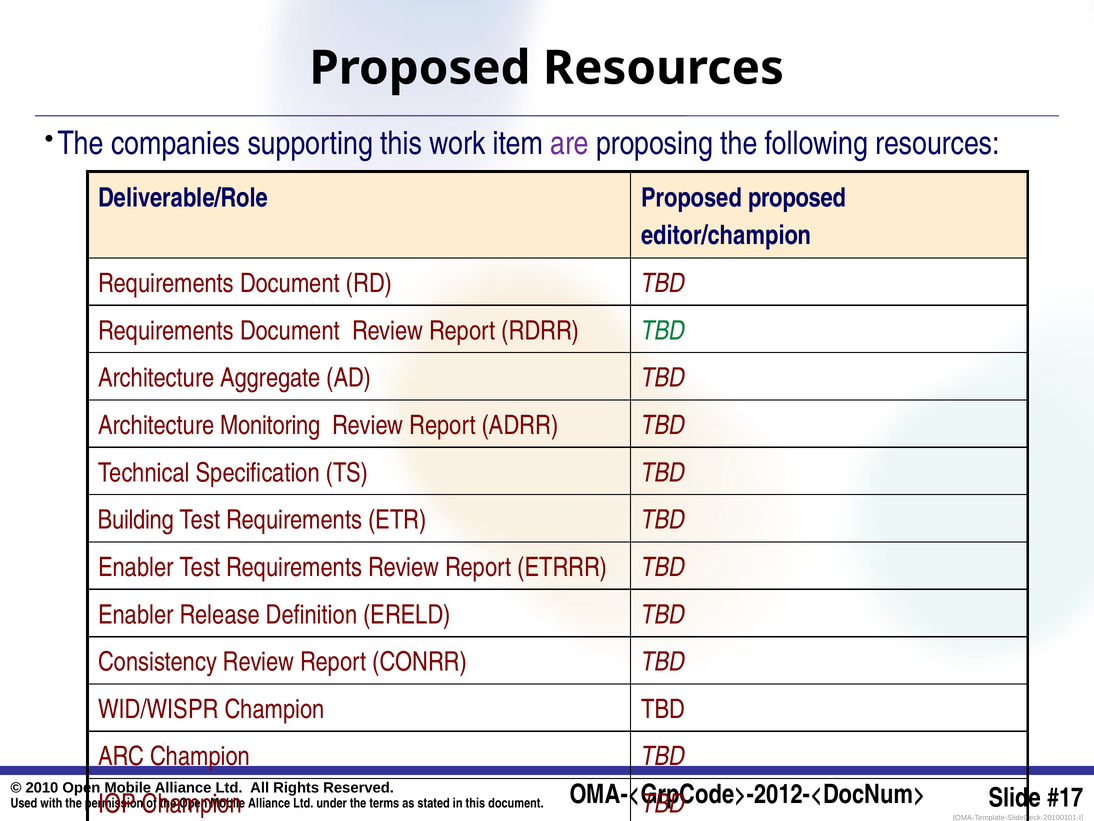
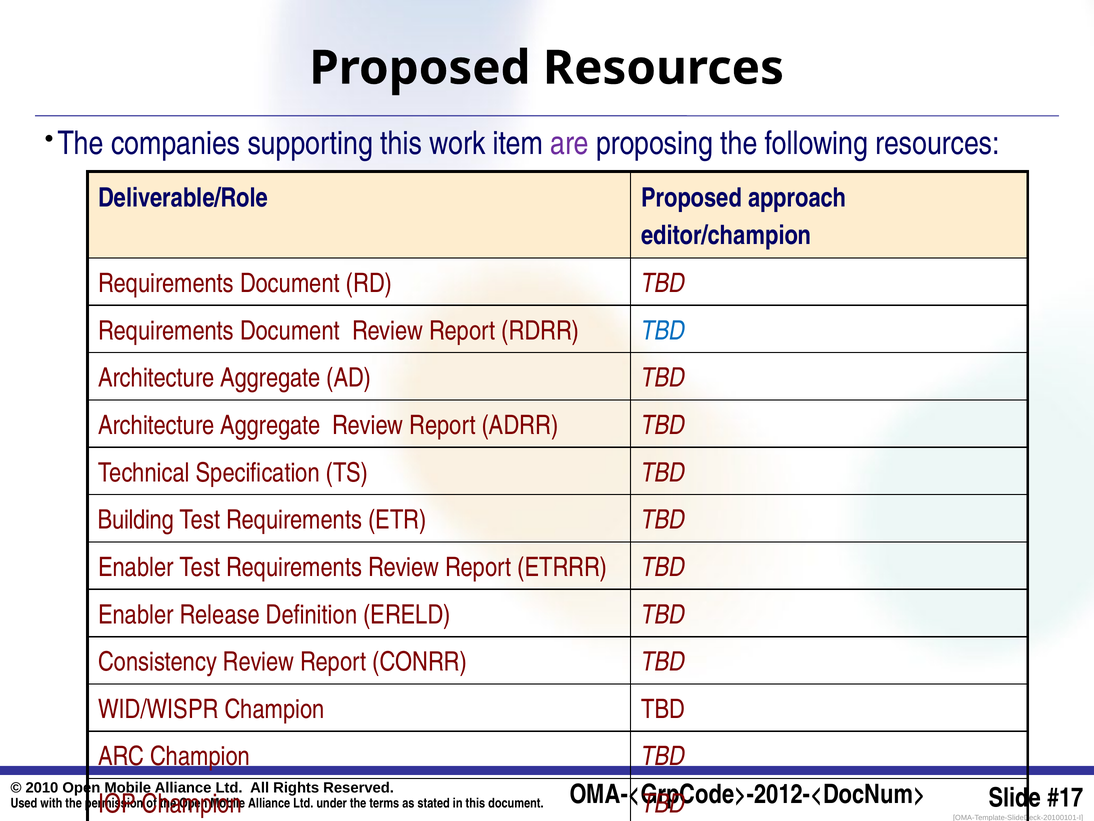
Proposed proposed: proposed -> approach (797, 198)
TBD colour: green -> blue (663, 331)
Monitoring: Monitoring -> Aggregate (270, 425)
